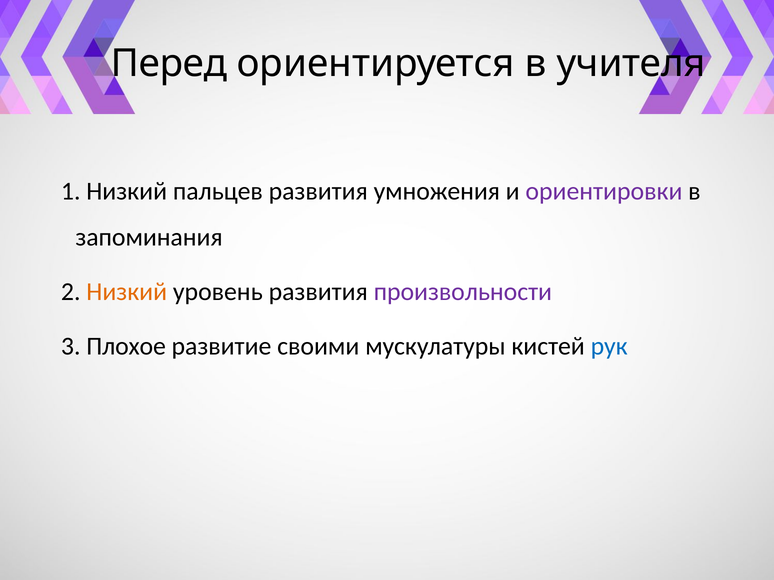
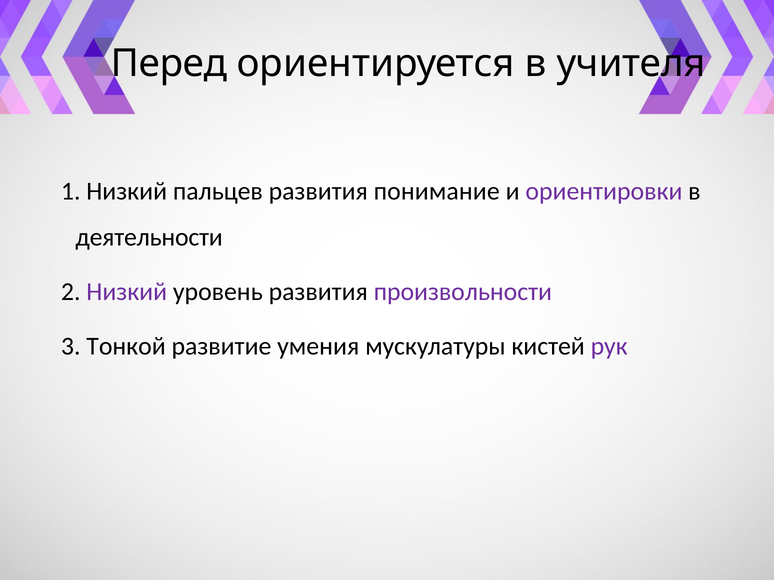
умножения: умножения -> понимание (437, 191)
запоминания: запоминания -> деятельности (149, 238)
Низкий colour: orange -> purple (127, 292)
Плохое: Плохое -> Тонкой (126, 347)
своими: своими -> умения (318, 347)
рук colour: blue -> purple (609, 347)
